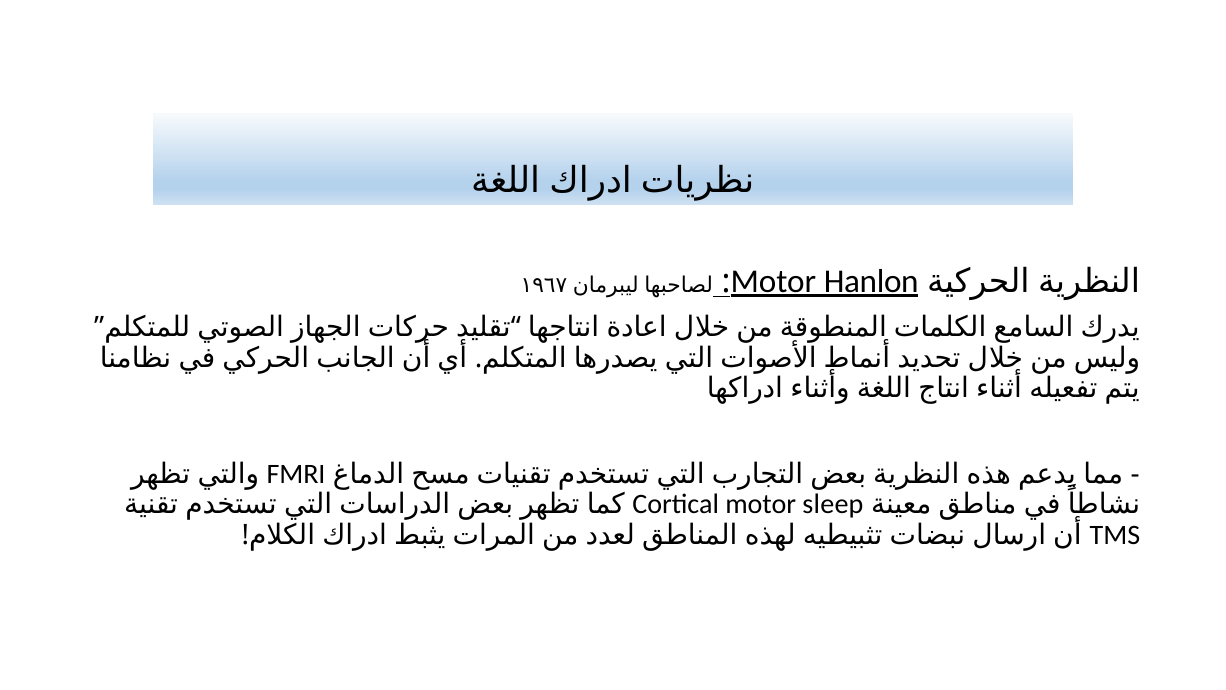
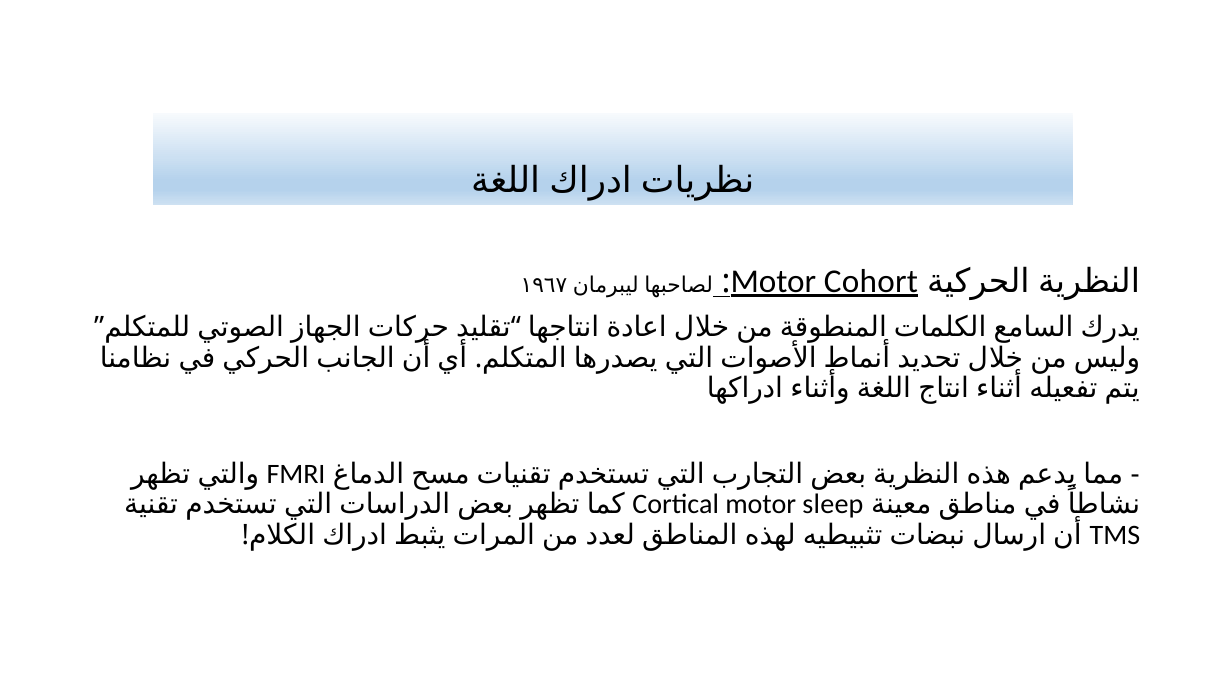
Hanlon: Hanlon -> Cohort (871, 281)
